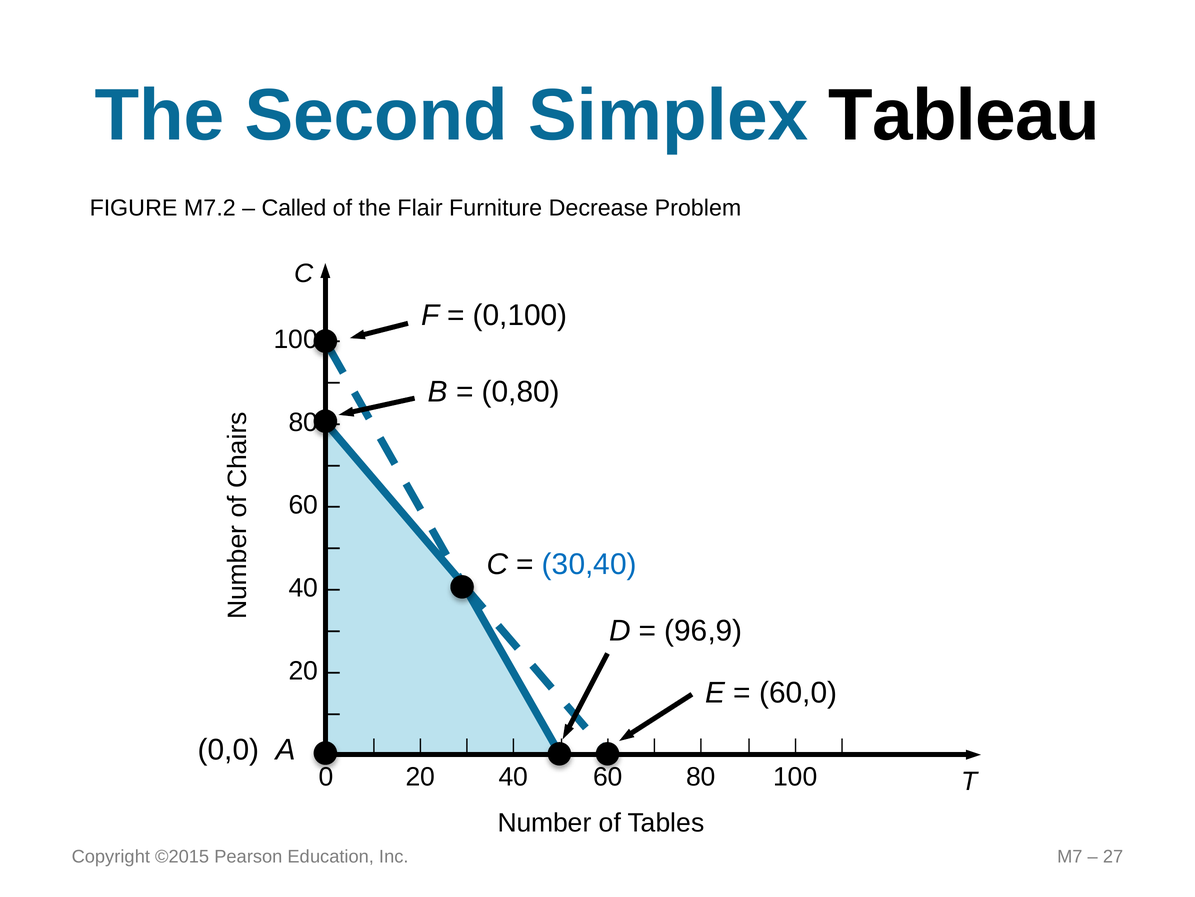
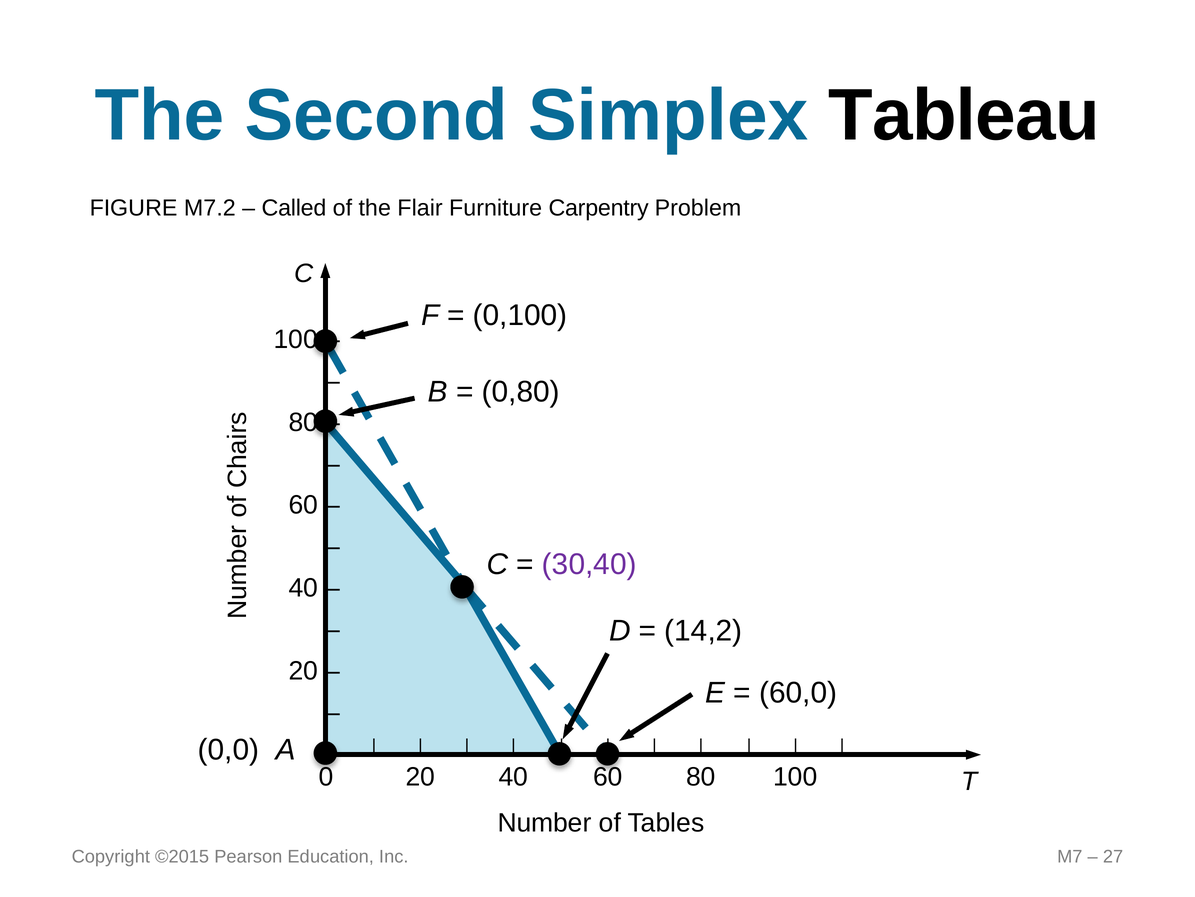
Decrease: Decrease -> Carpentry (599, 208)
30,40 colour: blue -> purple (589, 564)
96,9: 96,9 -> 14,2 (703, 631)
